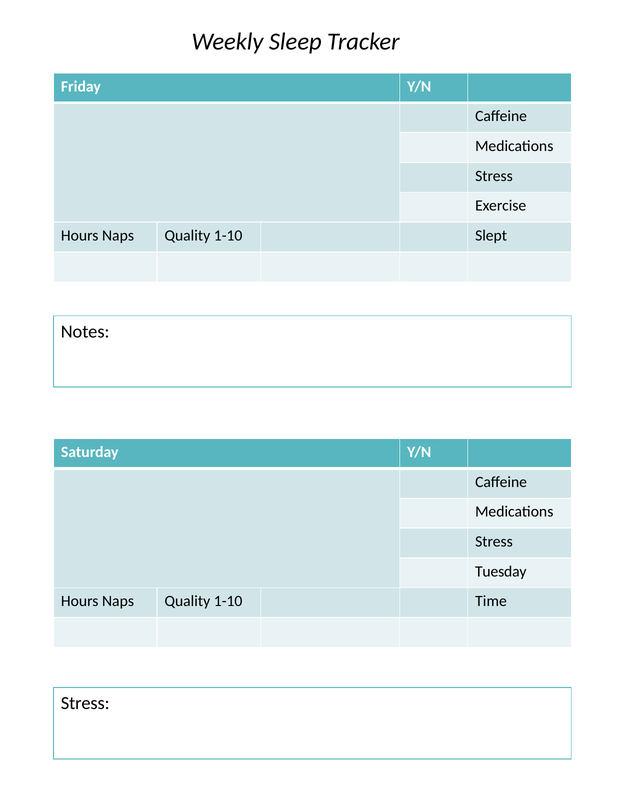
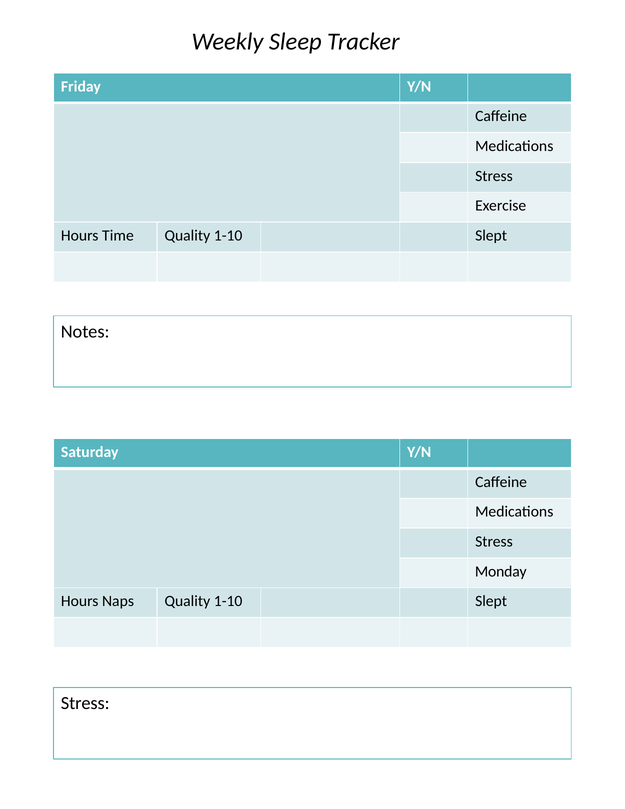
Naps: Naps -> Time (118, 236)
Tuesday: Tuesday -> Monday (501, 571)
Time: Time -> Slept (491, 601)
